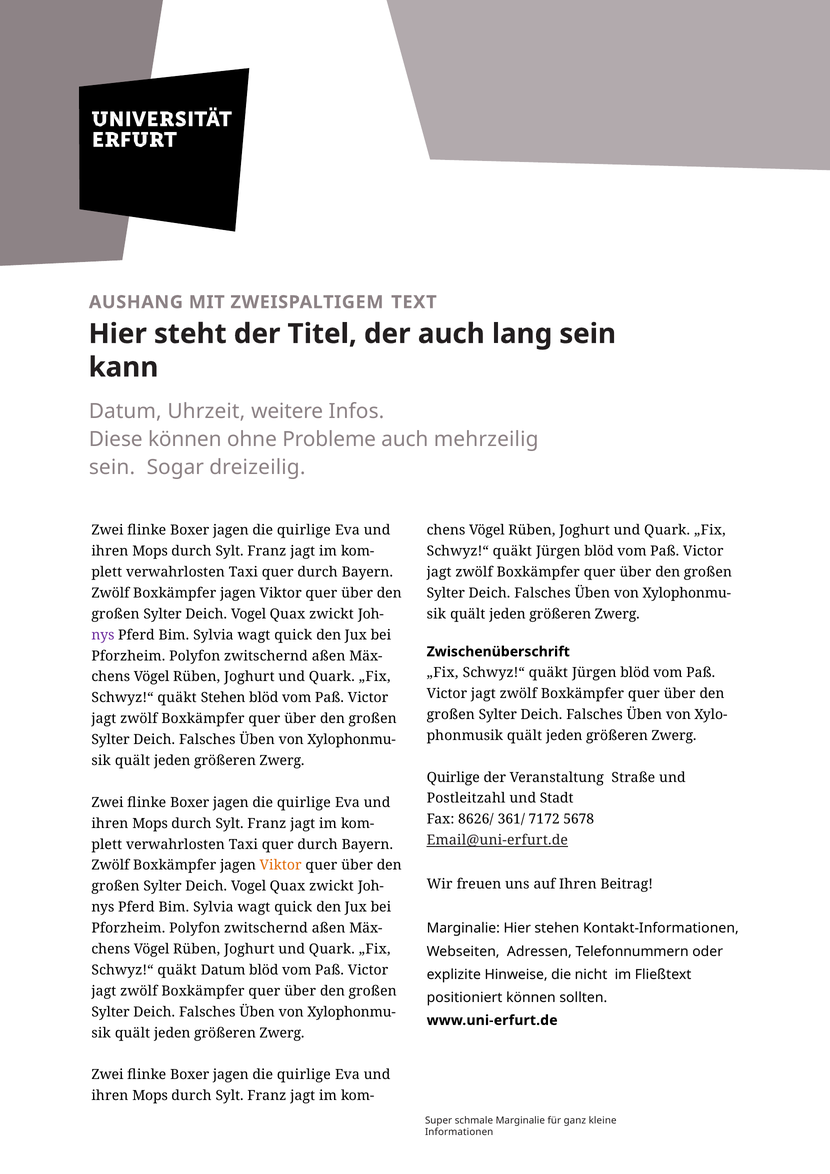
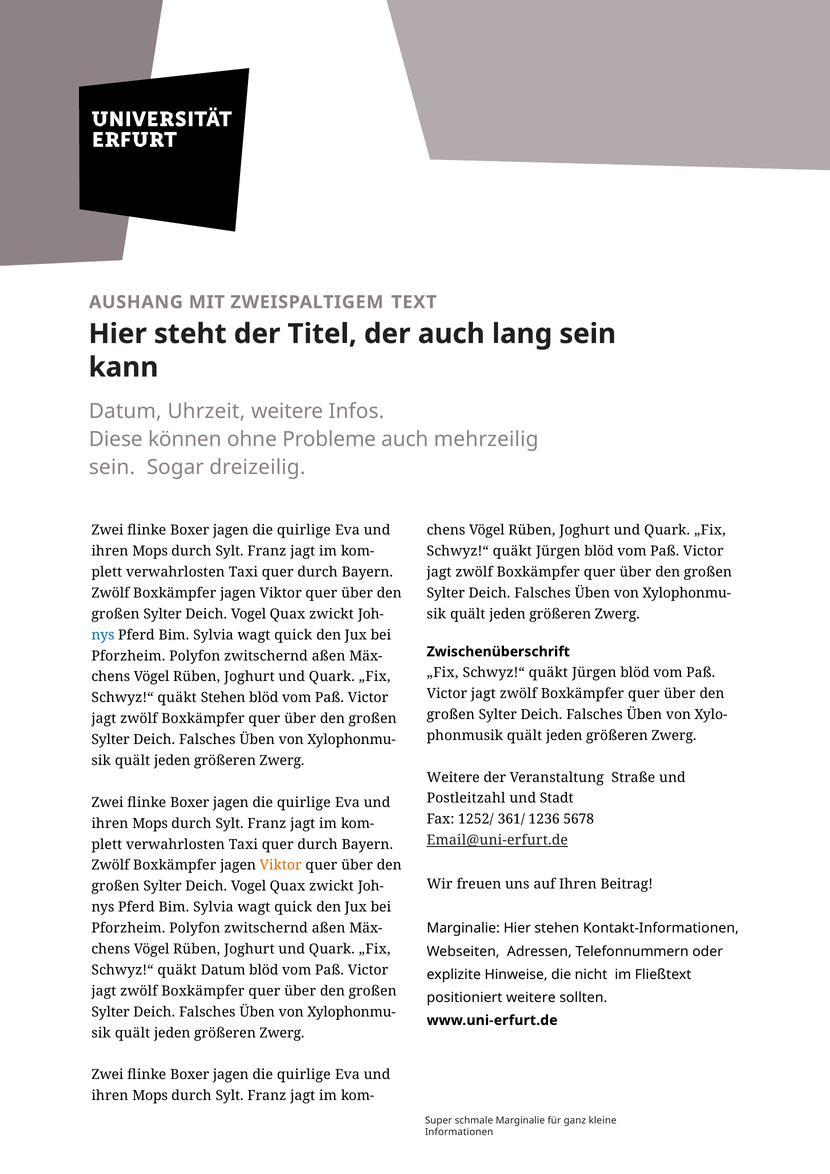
nys colour: purple -> blue (103, 635)
Quirlige: Quirlige -> Weitere (453, 778)
8626/: 8626/ -> 1252/ (476, 820)
7172: 7172 -> 1236 (544, 820)
positioniert können: können -> weitere (531, 998)
